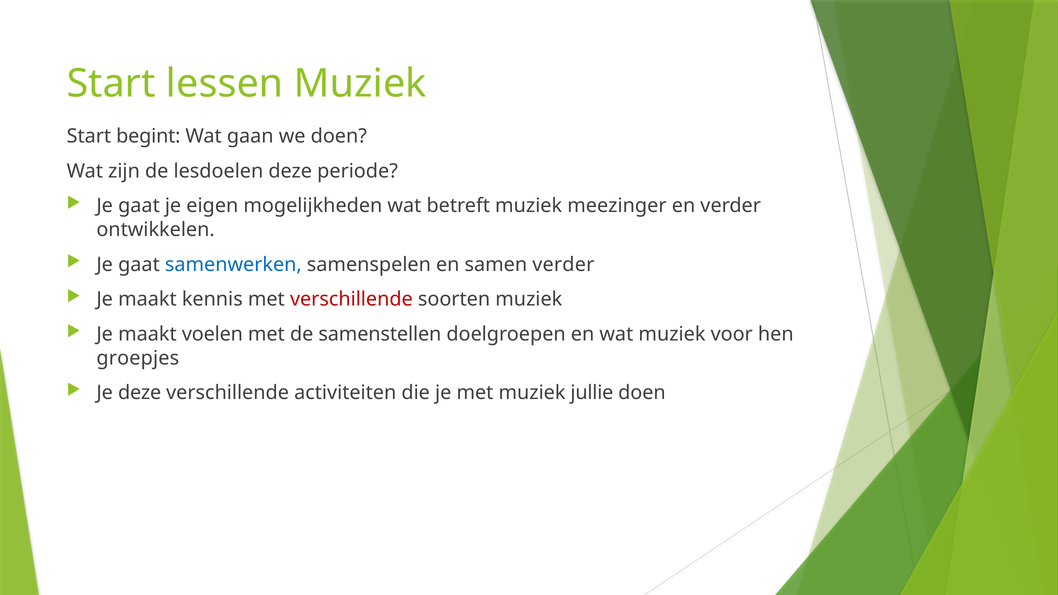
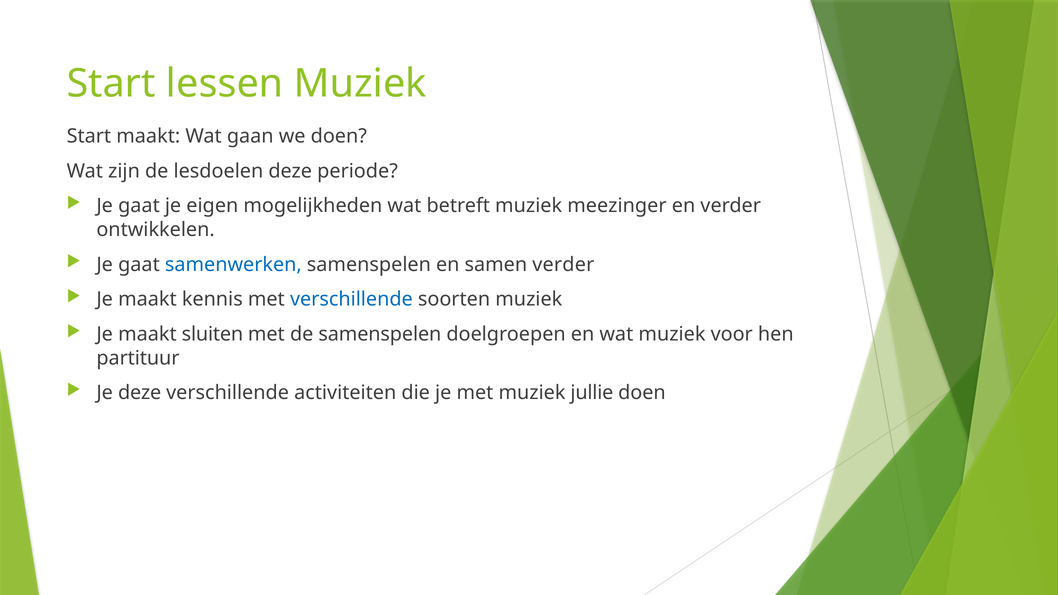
Start begint: begint -> maakt (148, 136)
verschillende colour: red -> blue (351, 299)
voelen: voelen -> sluiten (212, 334)
de samenstellen: samenstellen -> samenspelen (380, 334)
groepjes: groepjes -> partituur (138, 358)
